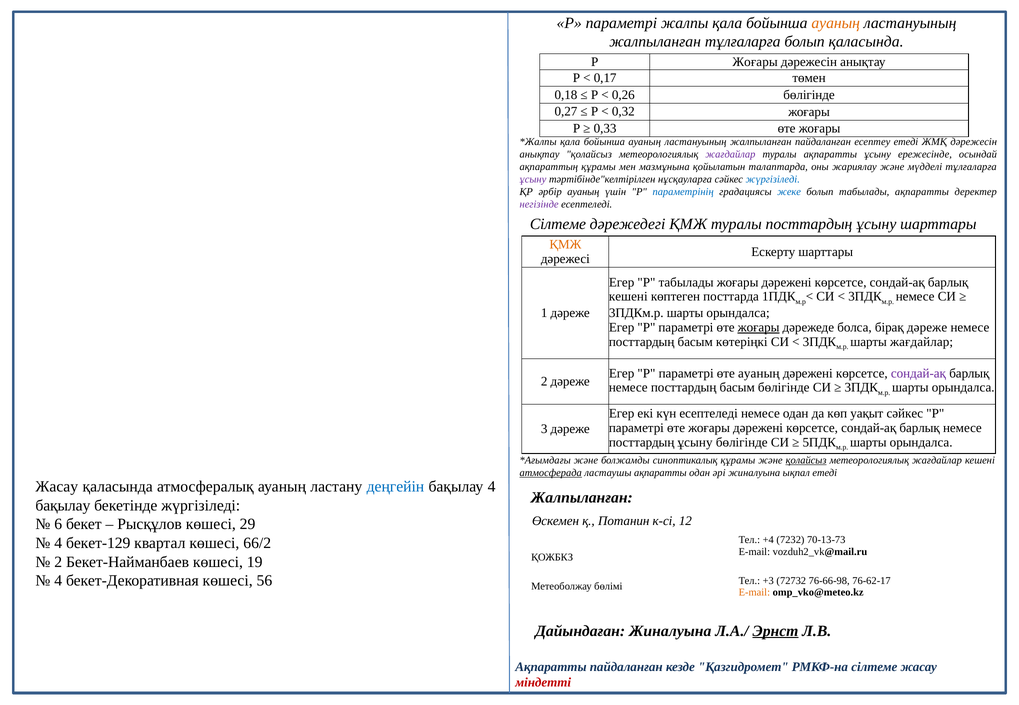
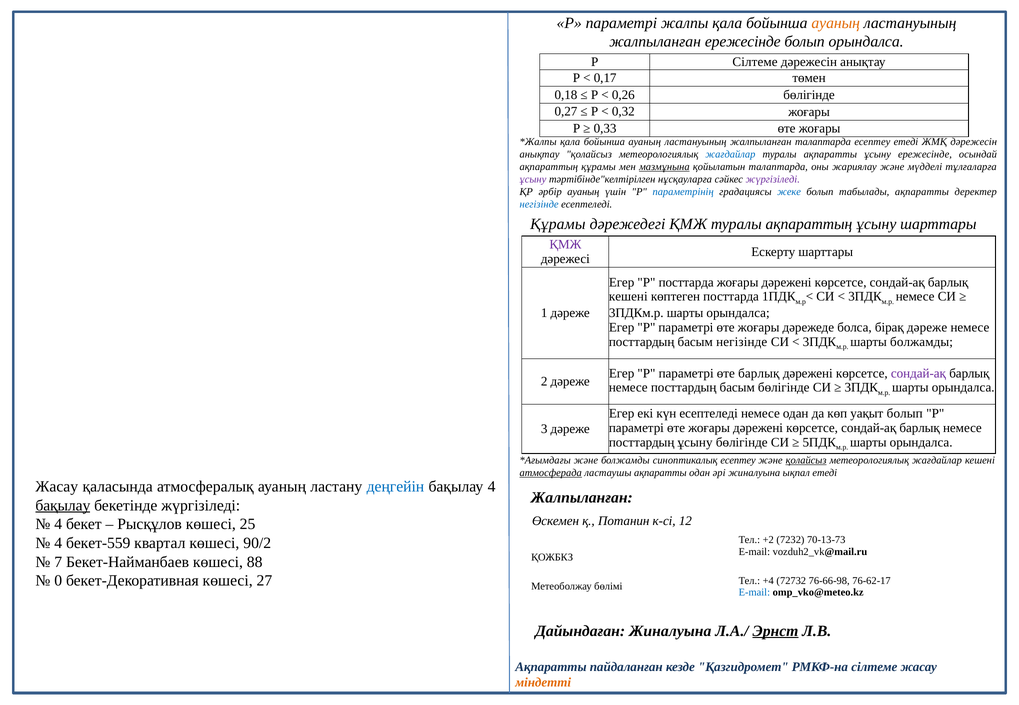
жалпыланған тұлғаларға: тұлғаларға -> ережесінде (743, 42)
болып қаласында: қаласында -> орындалса (866, 42)
Р Жоғары: Жоғары -> Сілтеме (755, 62)
жалпыланған пайдаланған: пайдаланған -> талаптарда (823, 142)
жағдайлар colour: purple -> blue (730, 154)
мазмұнына underline: none -> present (664, 167)
жүргізіледі colour: blue -> purple (773, 179)
негізінде colour: purple -> blue (539, 204)
Сілтеме: Сілтеме -> Құрамы (558, 224)
туралы посттардың: посттардың -> ақпараттың (809, 224)
ҚМЖ colour: orange -> purple (565, 245)
Р табылады: табылады -> посттарда (686, 282)
жоғары underline: present -> none (759, 328)
басым көтеріңкі: көтеріңкі -> негізінде (742, 342)
шарты жағдайлар: жағдайлар -> болжамды (922, 342)
өте ауаның: ауаның -> барлық (759, 374)
уақыт сәйкес: сәйкес -> болып (905, 414)
синоптикалық құрамы: құрамы -> есептеу (738, 461)
бақылау underline: none -> present (63, 506)
6: 6 -> 4 (58, 525)
29: 29 -> 25 (248, 525)
+4: +4 -> +2 (768, 540)
бекет-129: бекет-129 -> бекет-559 (98, 543)
66/2: 66/2 -> 90/2 (257, 543)
2: 2 -> 7 (58, 562)
19: 19 -> 88 (255, 562)
4: 4 -> 0 (58, 581)
56: 56 -> 27 (264, 581)
+3: +3 -> +4 (768, 581)
E-mail colour: orange -> blue (754, 593)
міндетті colour: red -> orange (543, 683)
